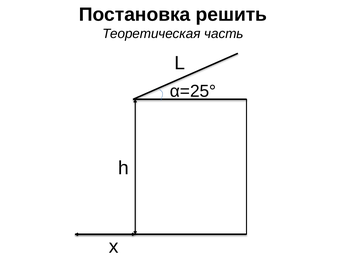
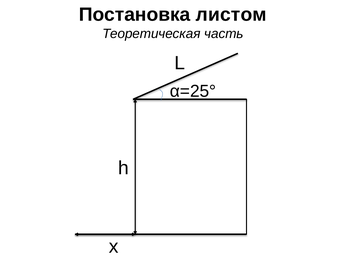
решить: решить -> листом (231, 15)
